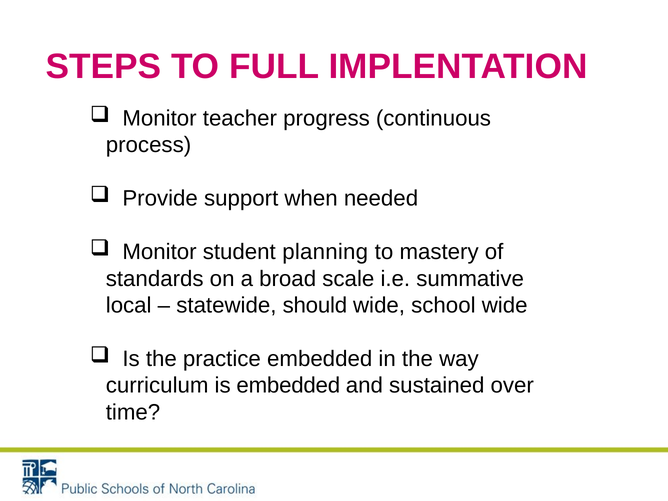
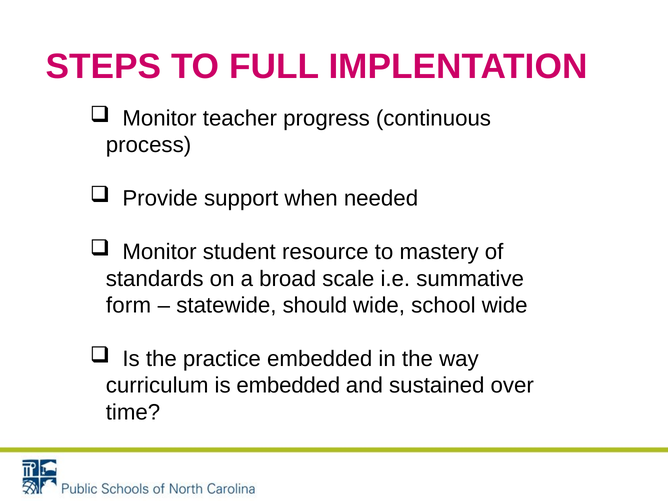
planning: planning -> resource (325, 252)
local: local -> form (129, 305)
